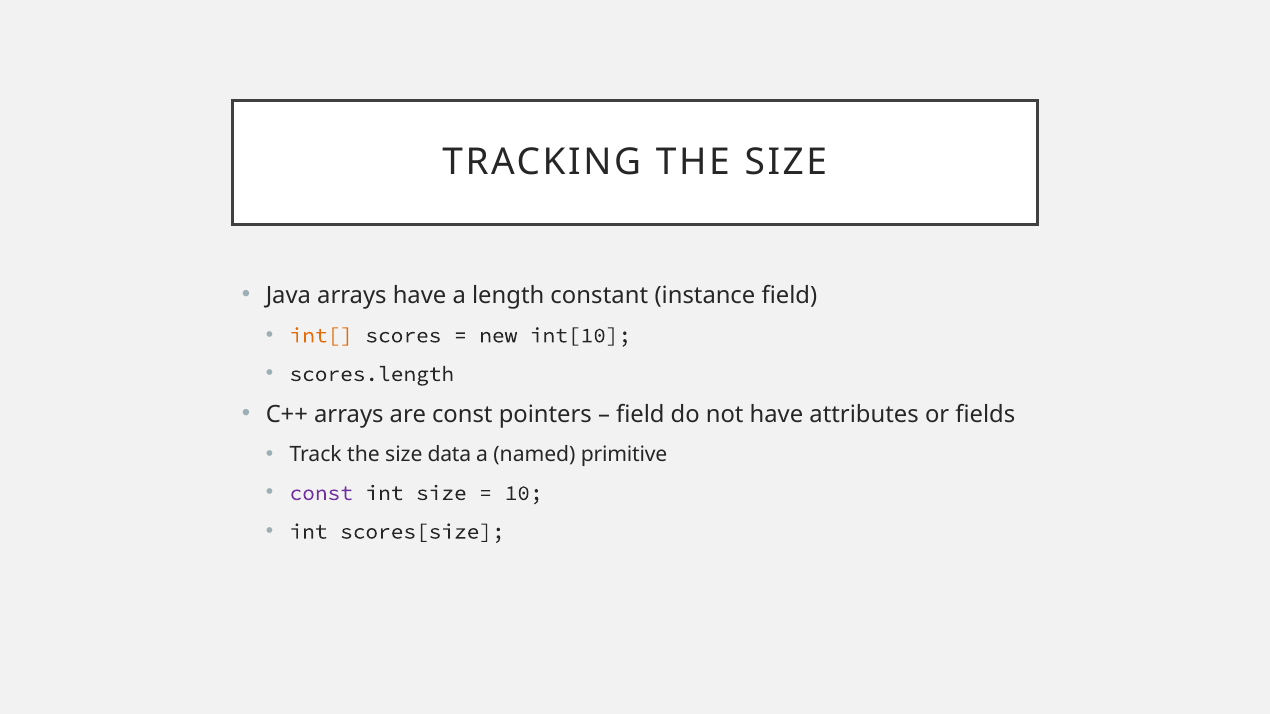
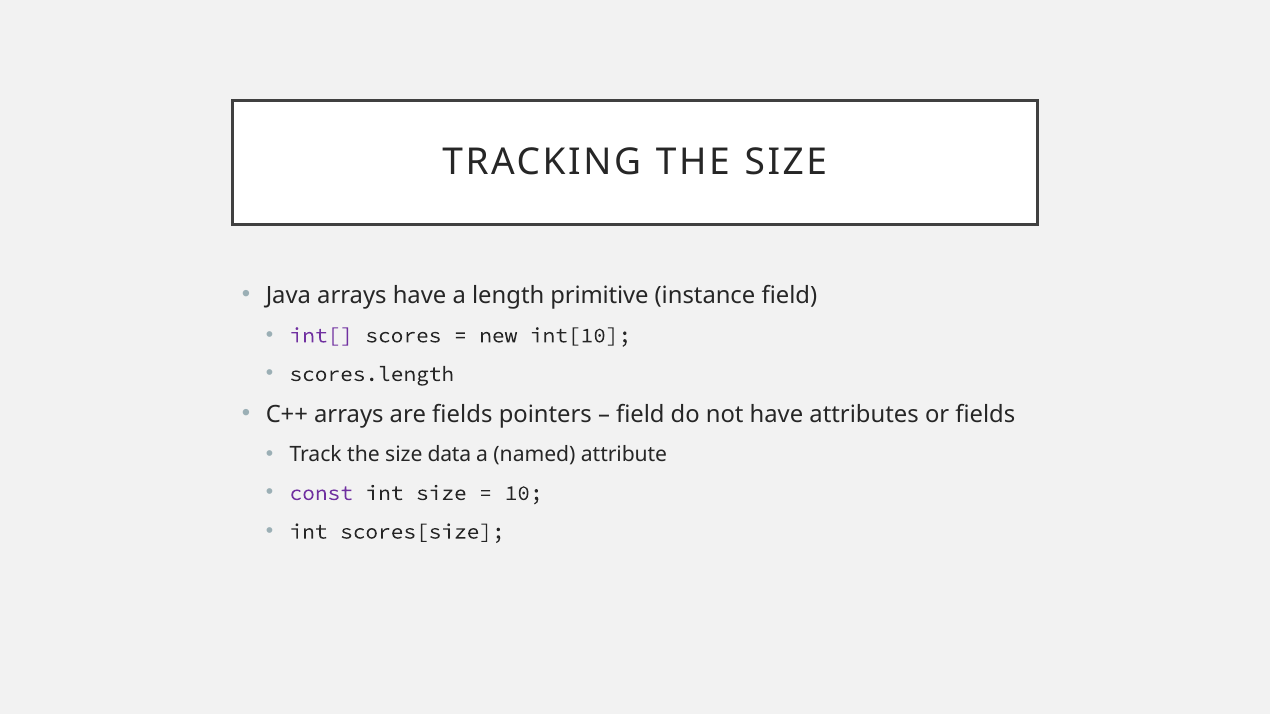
constant: constant -> primitive (599, 296)
int[ colour: orange -> purple (321, 336)
are const: const -> fields (462, 415)
primitive: primitive -> attribute (624, 455)
